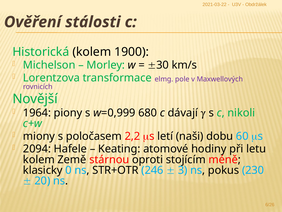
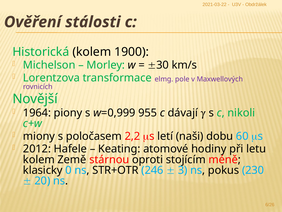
680: 680 -> 955 (148, 113)
2094: 2094 -> 2012 (37, 149)
